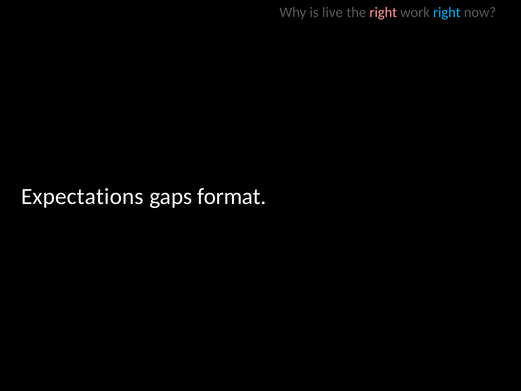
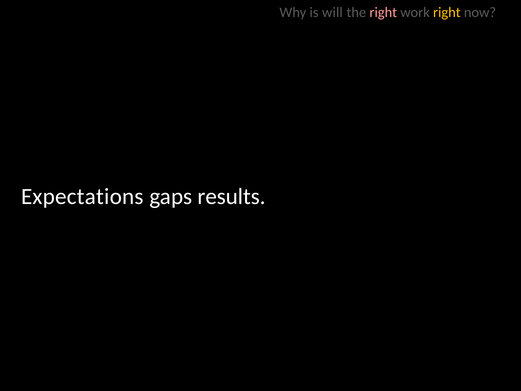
live: live -> will (332, 12)
right colour: light blue -> yellow (447, 12)
format: format -> results (232, 196)
